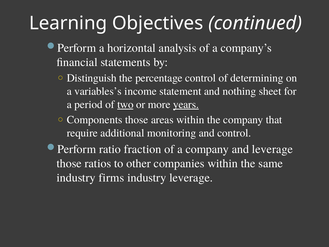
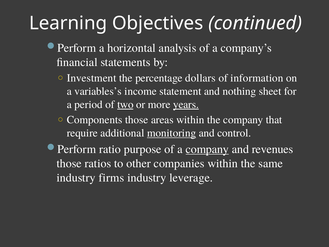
Distinguish: Distinguish -> Investment (92, 78)
percentage control: control -> dollars (200, 78)
determining: determining -> information (257, 78)
monitoring underline: none -> present (172, 133)
fraction: fraction -> purpose (143, 149)
company underline: none -> present (207, 149)
and leverage: leverage -> revenues (272, 149)
